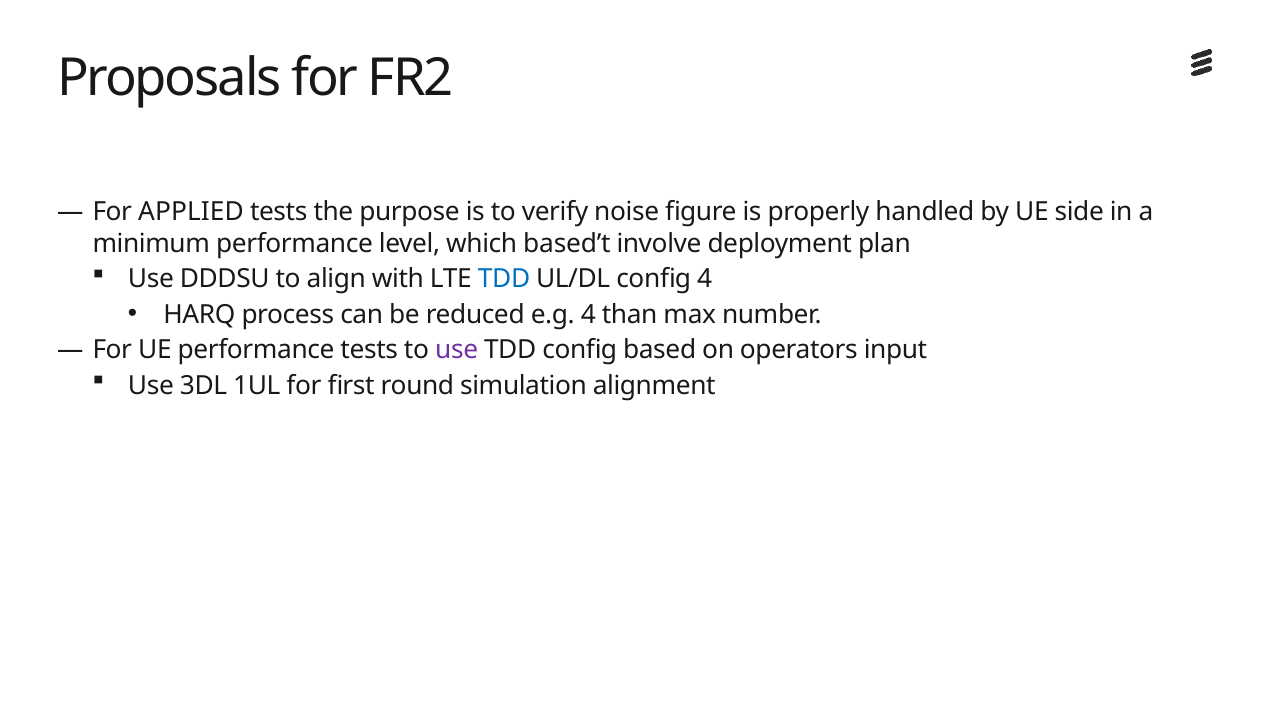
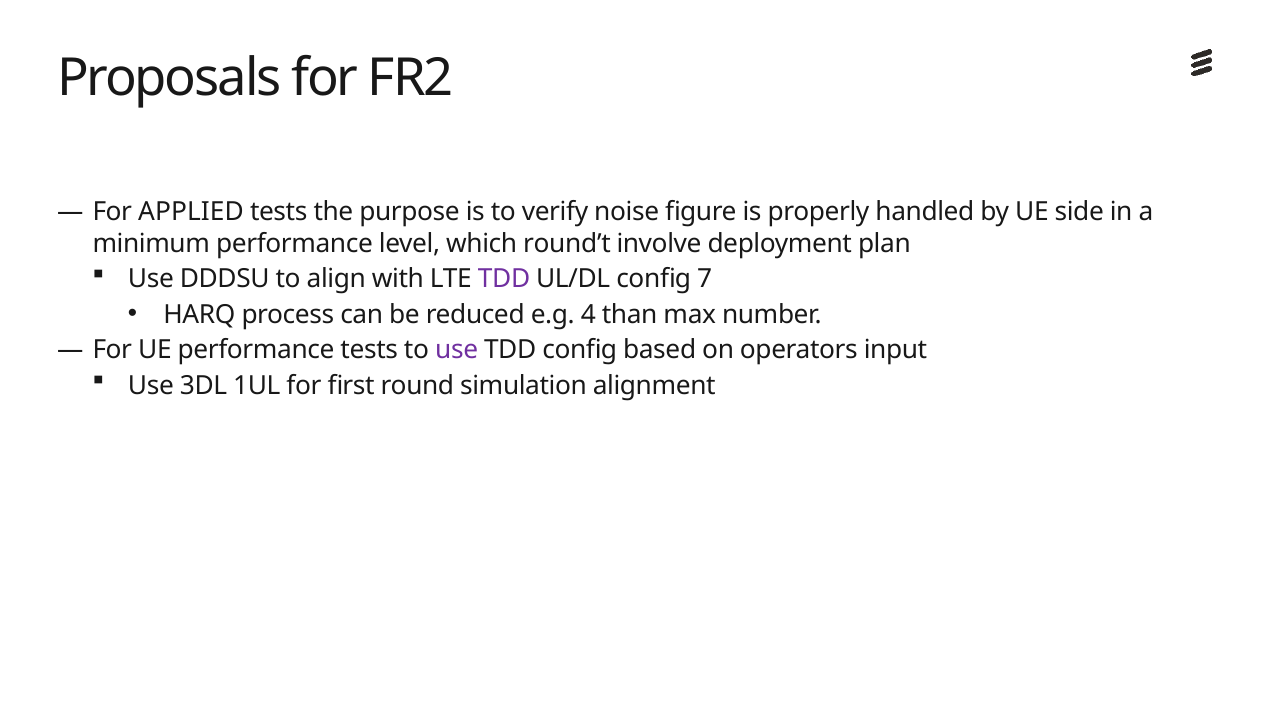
based’t: based’t -> round’t (567, 244)
TDD colour: blue -> purple (504, 279)
config 4: 4 -> 7 (705, 279)
